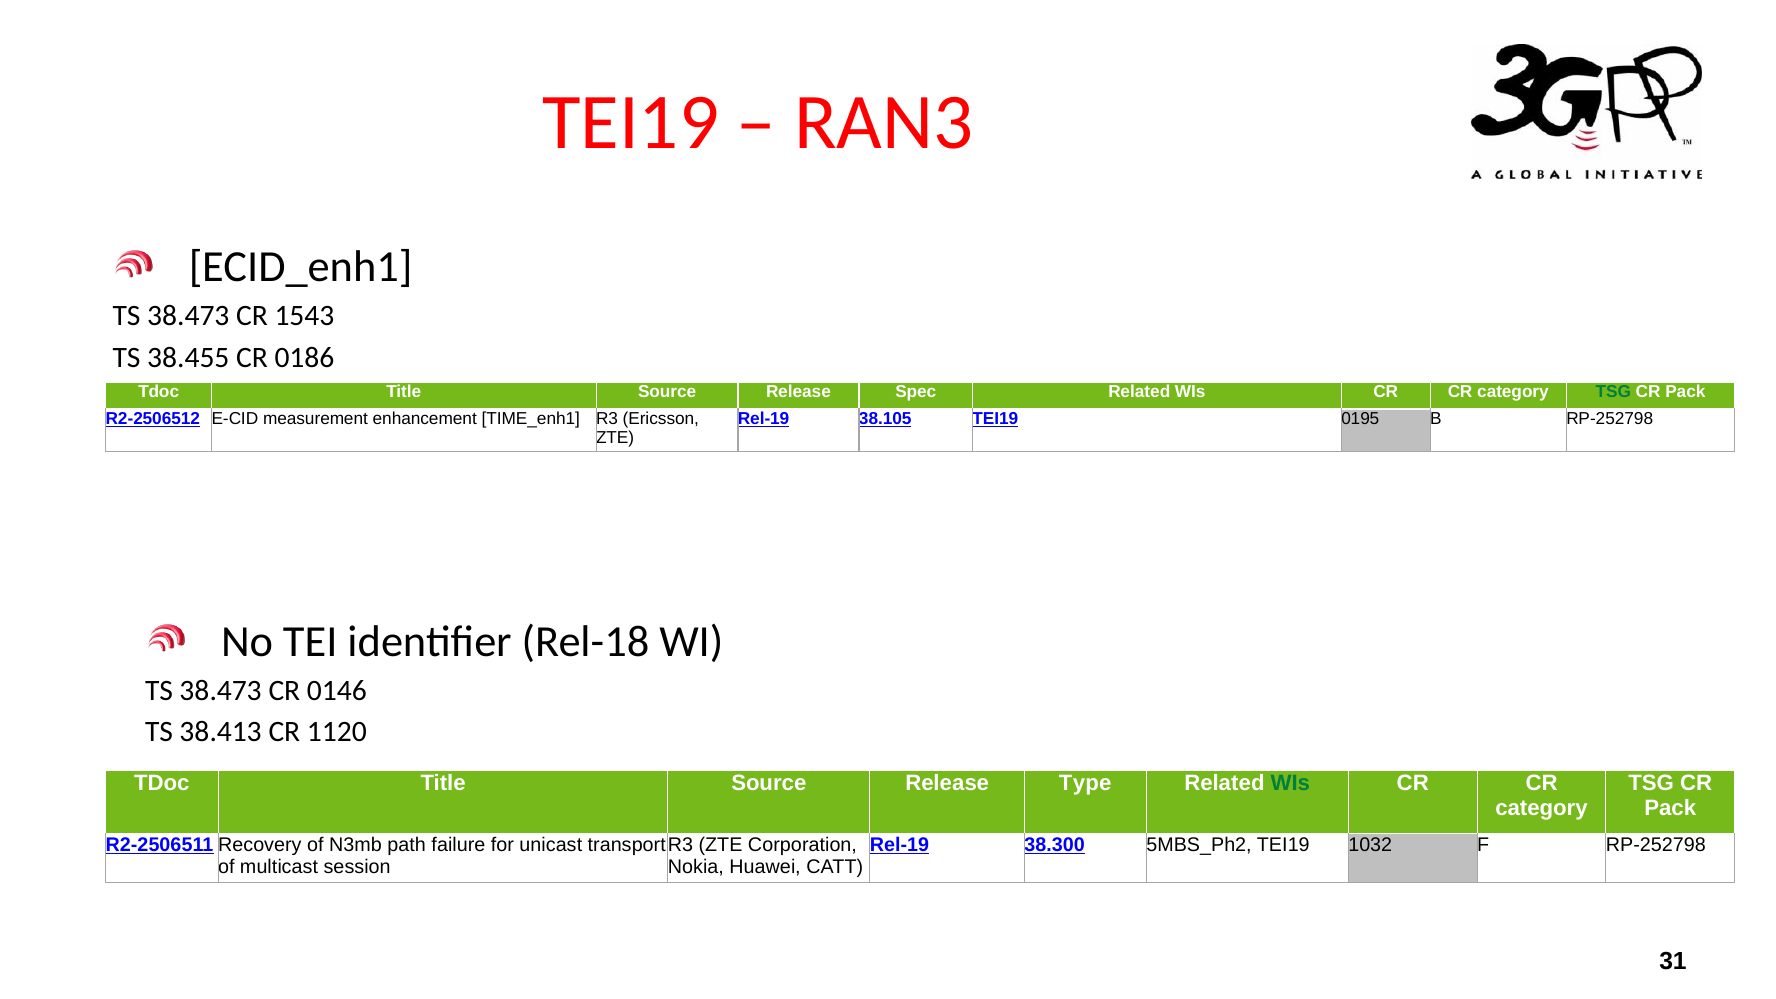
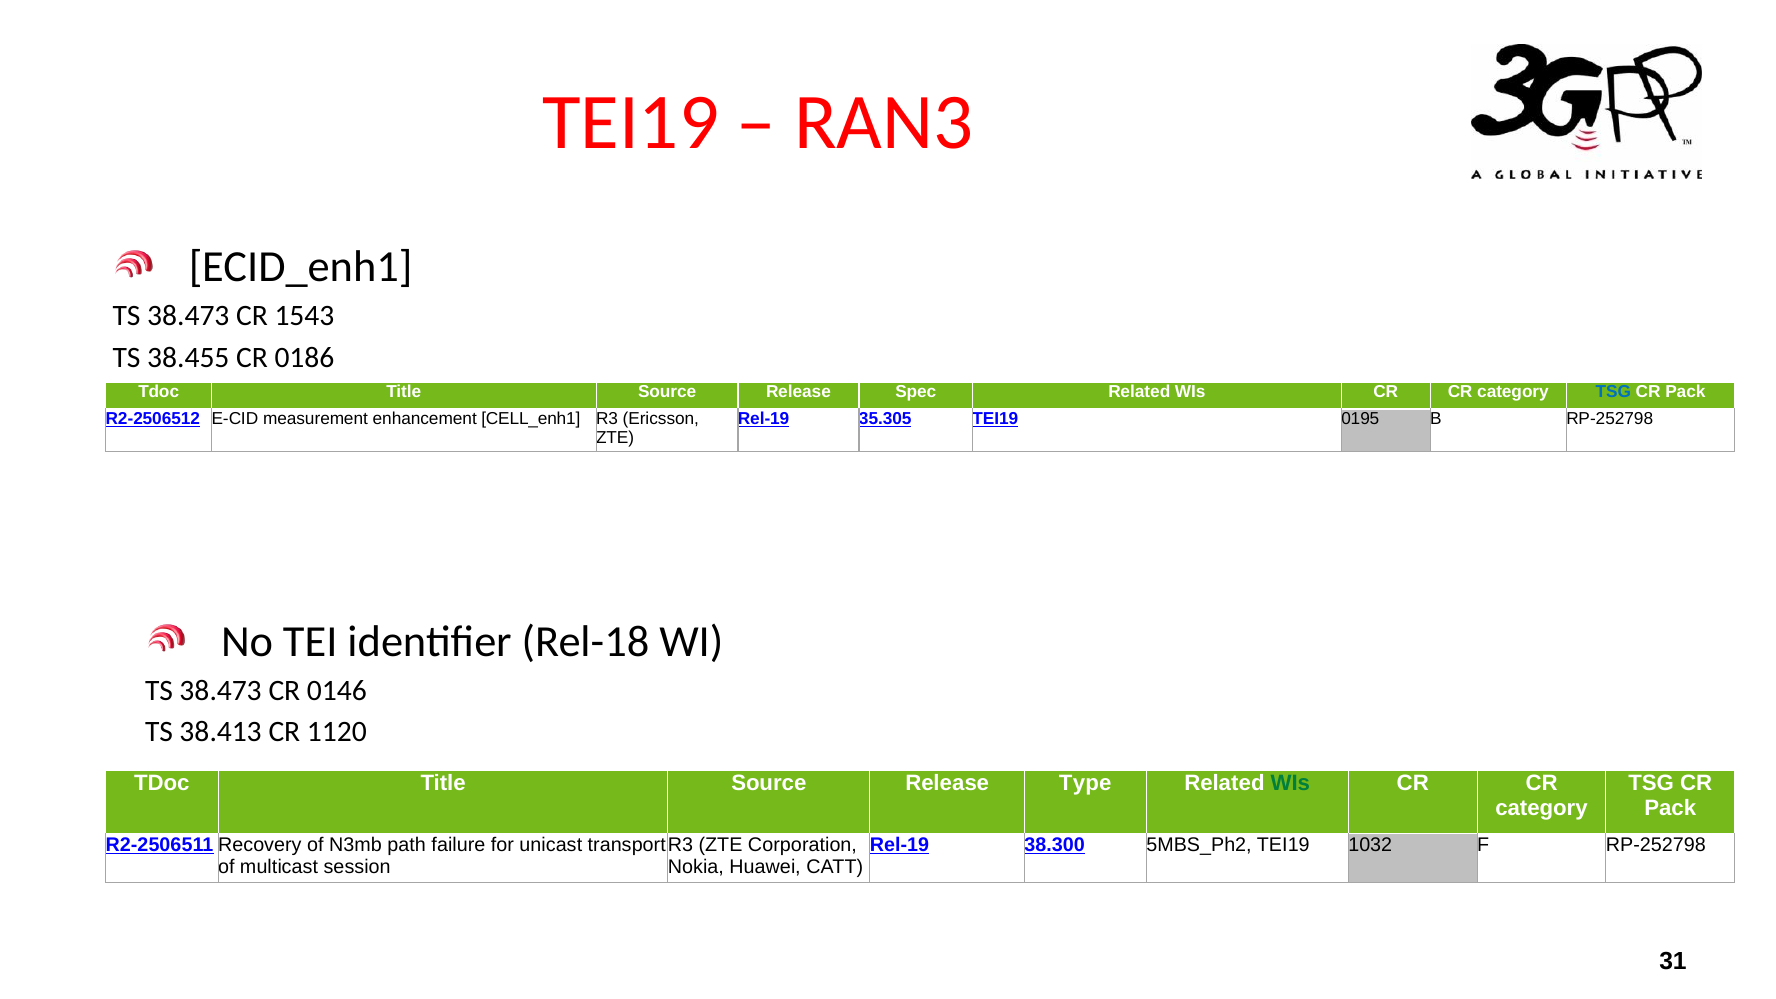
TSG colour: green -> blue (1613, 392)
TIME_enh1: TIME_enh1 -> CELL_enh1 (531, 419)
38.105: 38.105 -> 35.305 (885, 419)
